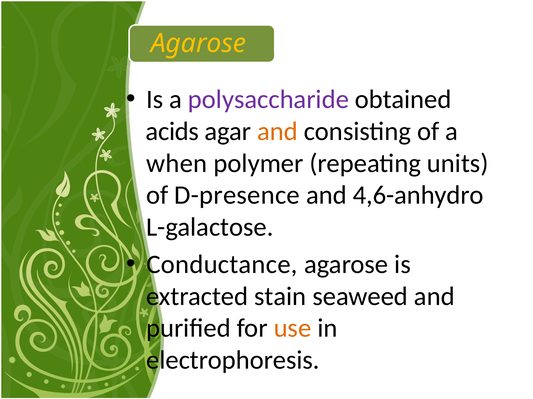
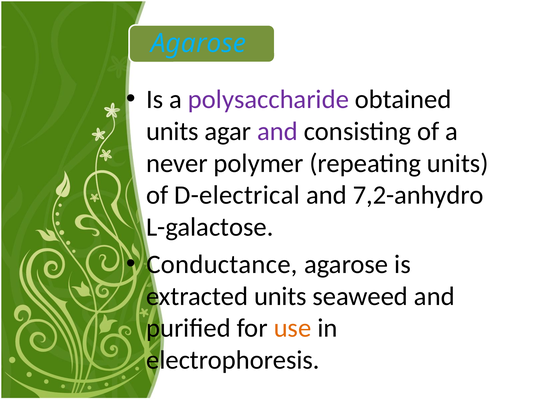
Agarose colour: yellow -> light blue (198, 44)
acids: acids -> units (172, 132)
and colour: orange -> purple (278, 132)
when: when -> never (177, 164)
D-presence: D-presence -> D-electrical (237, 196)
4,6-anhydro: 4,6-anhydro -> 7,2-anhydro (418, 196)
extracted stain: stain -> units (280, 297)
